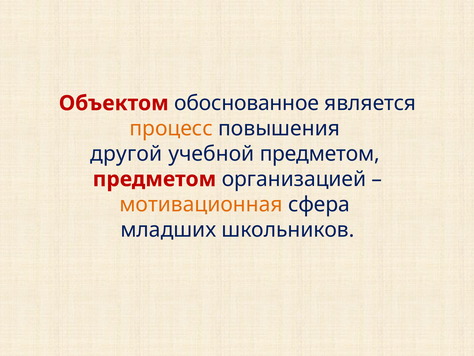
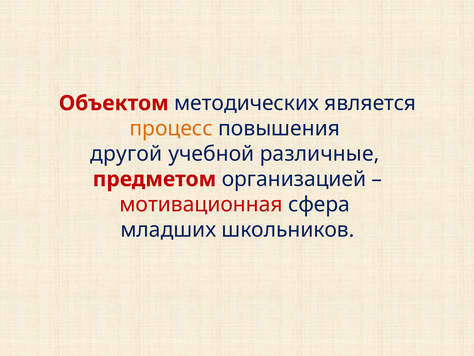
обоснованное: обоснованное -> методических (247, 103)
учебной предметом: предметом -> различные (320, 154)
мотивационная colour: orange -> red (201, 204)
